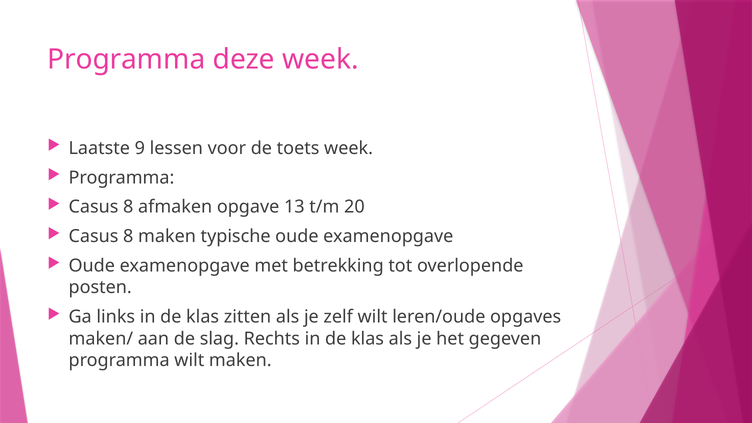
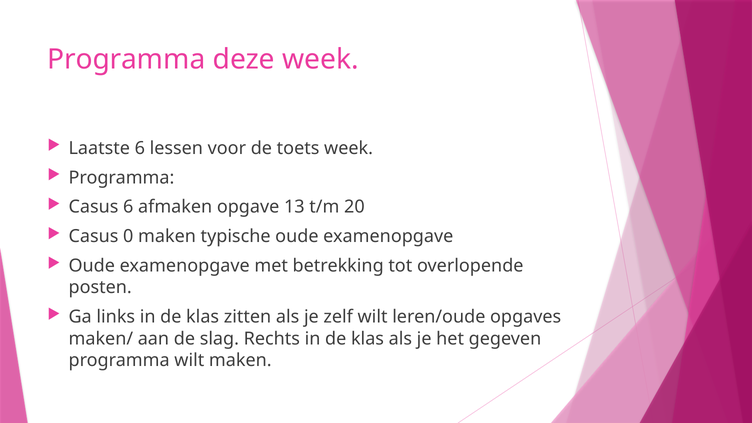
Laatste 9: 9 -> 6 (140, 148)
8: 8 -> 6 (128, 207)
8: 8 -> 0 (128, 236)
